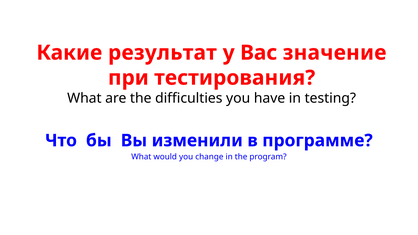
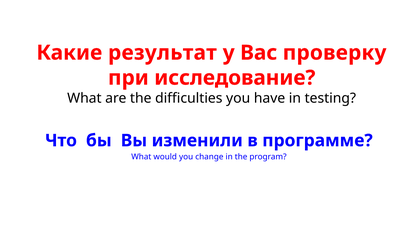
значение: значение -> проверку (335, 53)
тестирования: тестирования -> исследование (235, 78)
